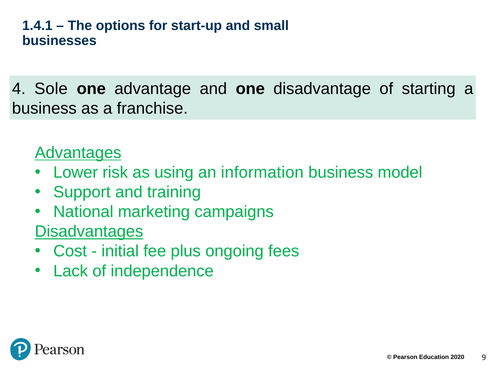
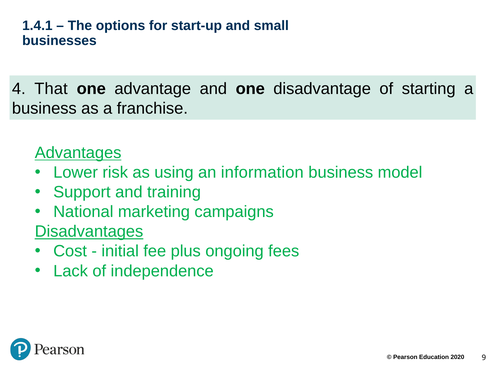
Sole: Sole -> That (51, 89)
